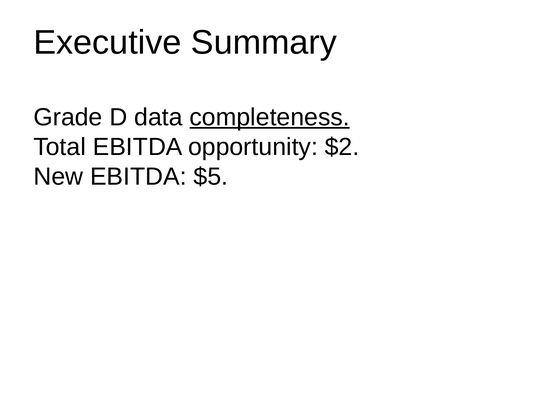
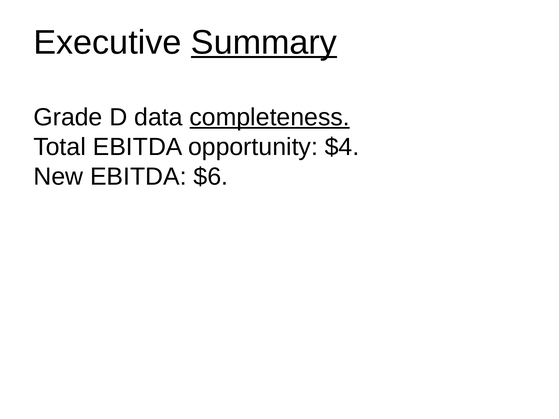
Summary underline: none -> present (264, 42)
$2: $2 -> $4 (342, 147)
$5: $5 -> $6 (211, 177)
